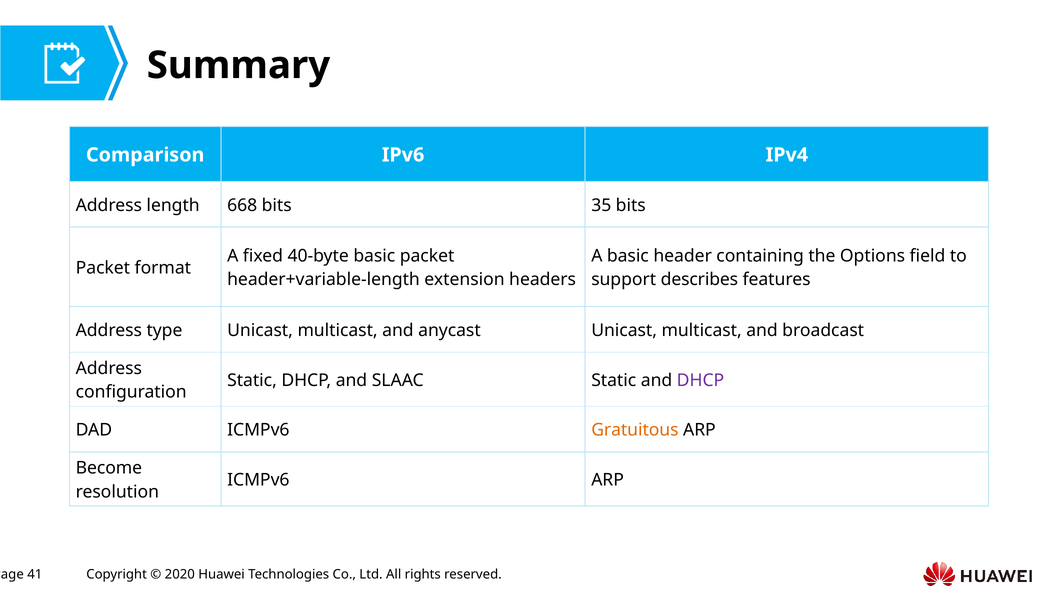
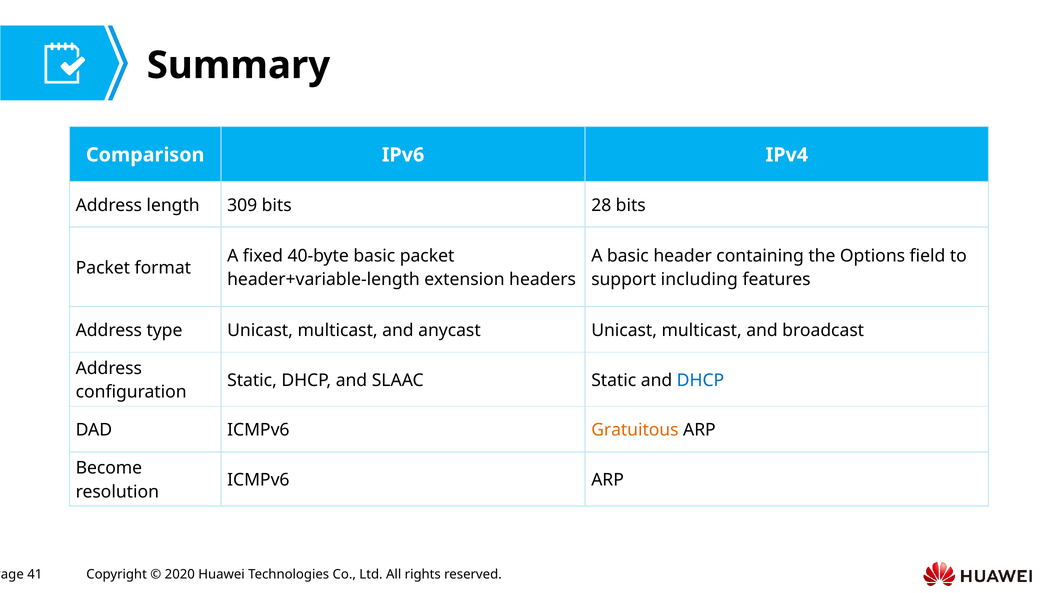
668: 668 -> 309 (242, 205)
35: 35 -> 28 (601, 205)
describes: describes -> including (699, 280)
DHCP colour: purple -> blue (700, 381)
